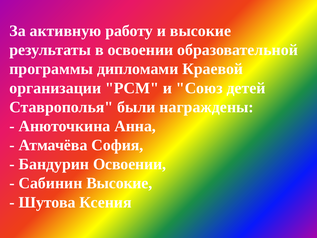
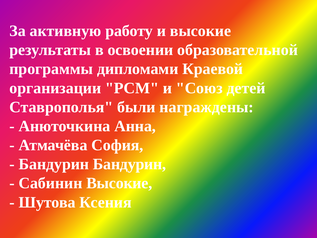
Бандурин Освоении: Освоении -> Бандурин (130, 164)
